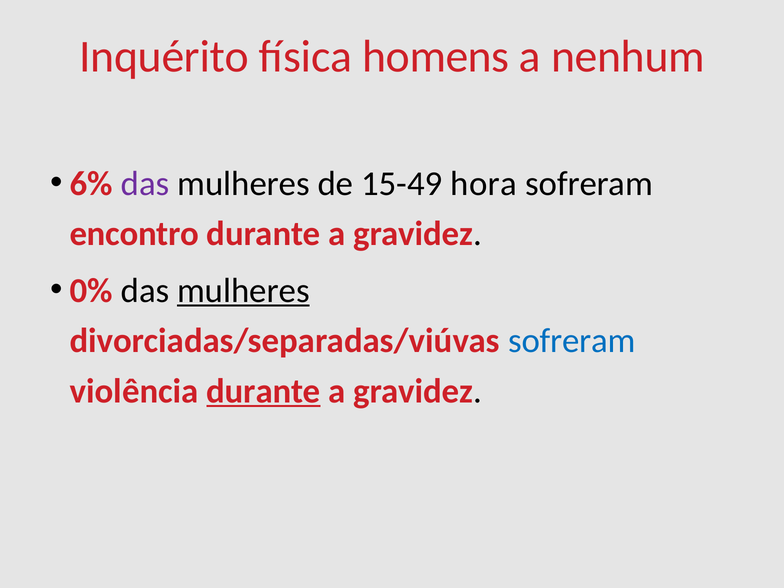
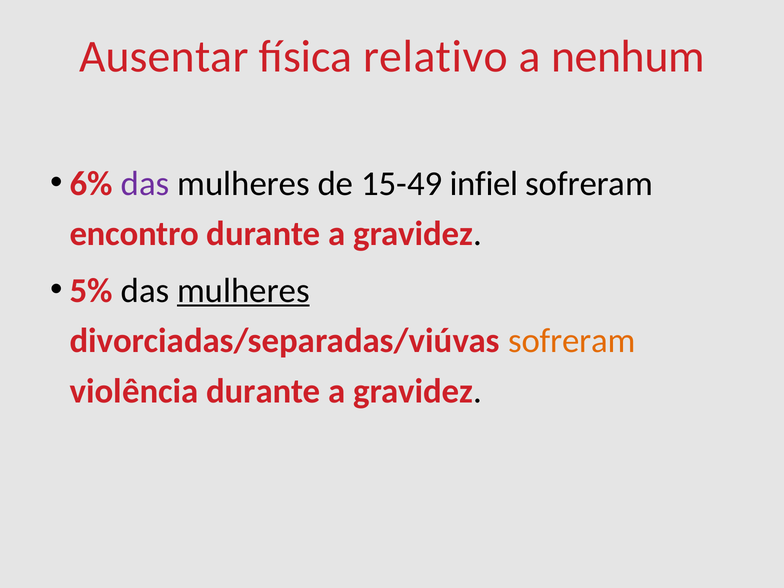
Inquérito: Inquérito -> Ausentar (164, 57)
homens: homens -> relativo (435, 57)
hora: hora -> infiel (484, 184)
0%: 0% -> 5% (91, 291)
sofreram colour: blue -> orange (572, 341)
durante underline: present -> none (264, 391)
